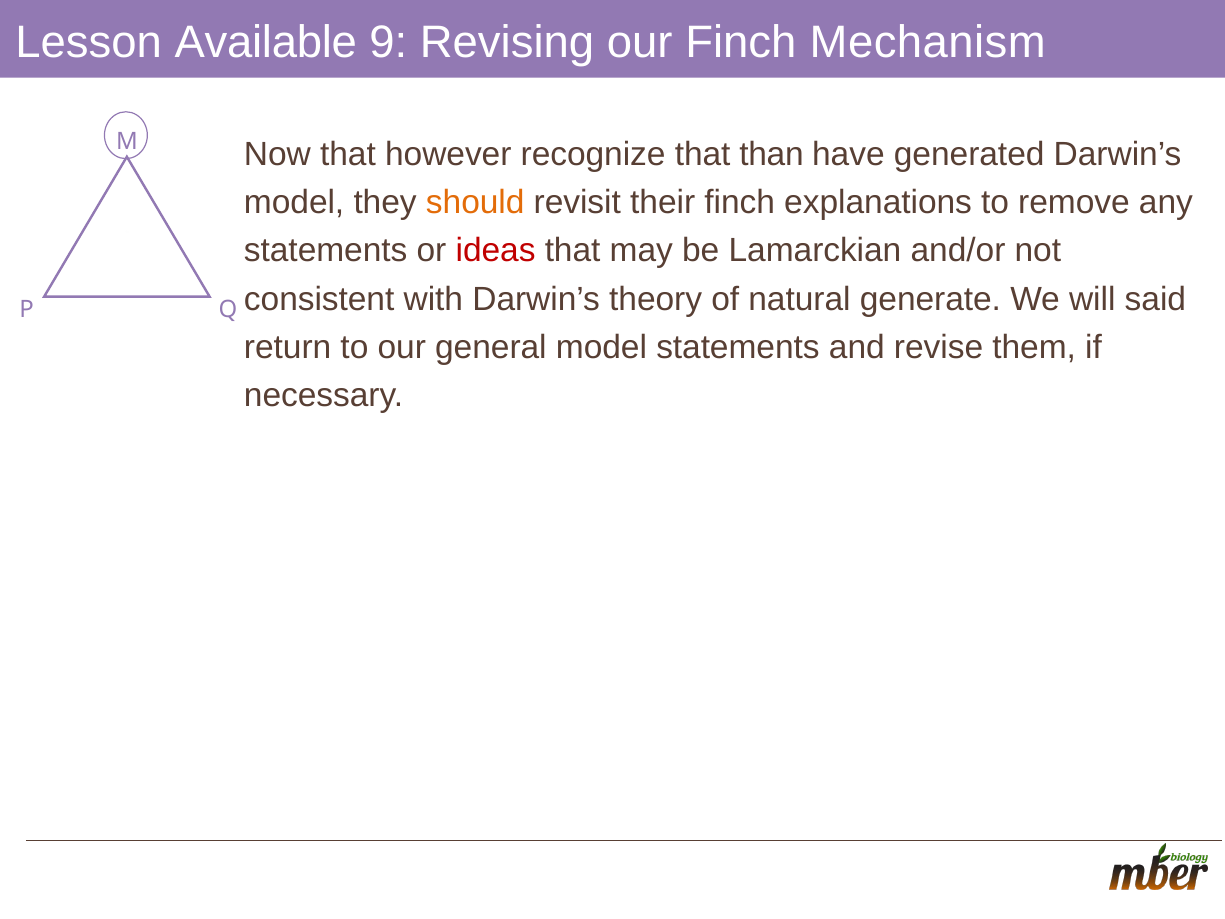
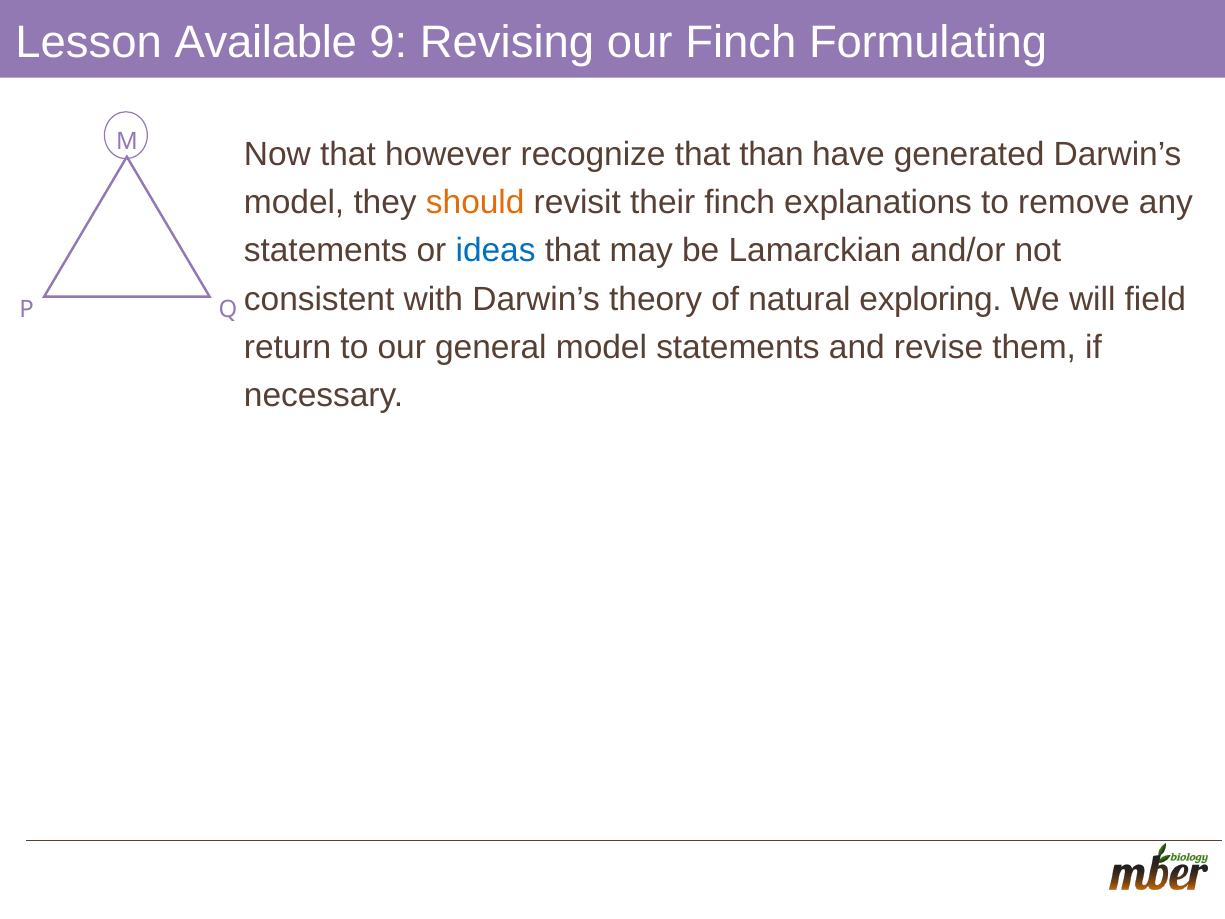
Mechanism: Mechanism -> Formulating (928, 42)
ideas colour: red -> blue (496, 251)
generate: generate -> exploring (931, 299)
said: said -> field (1155, 299)
